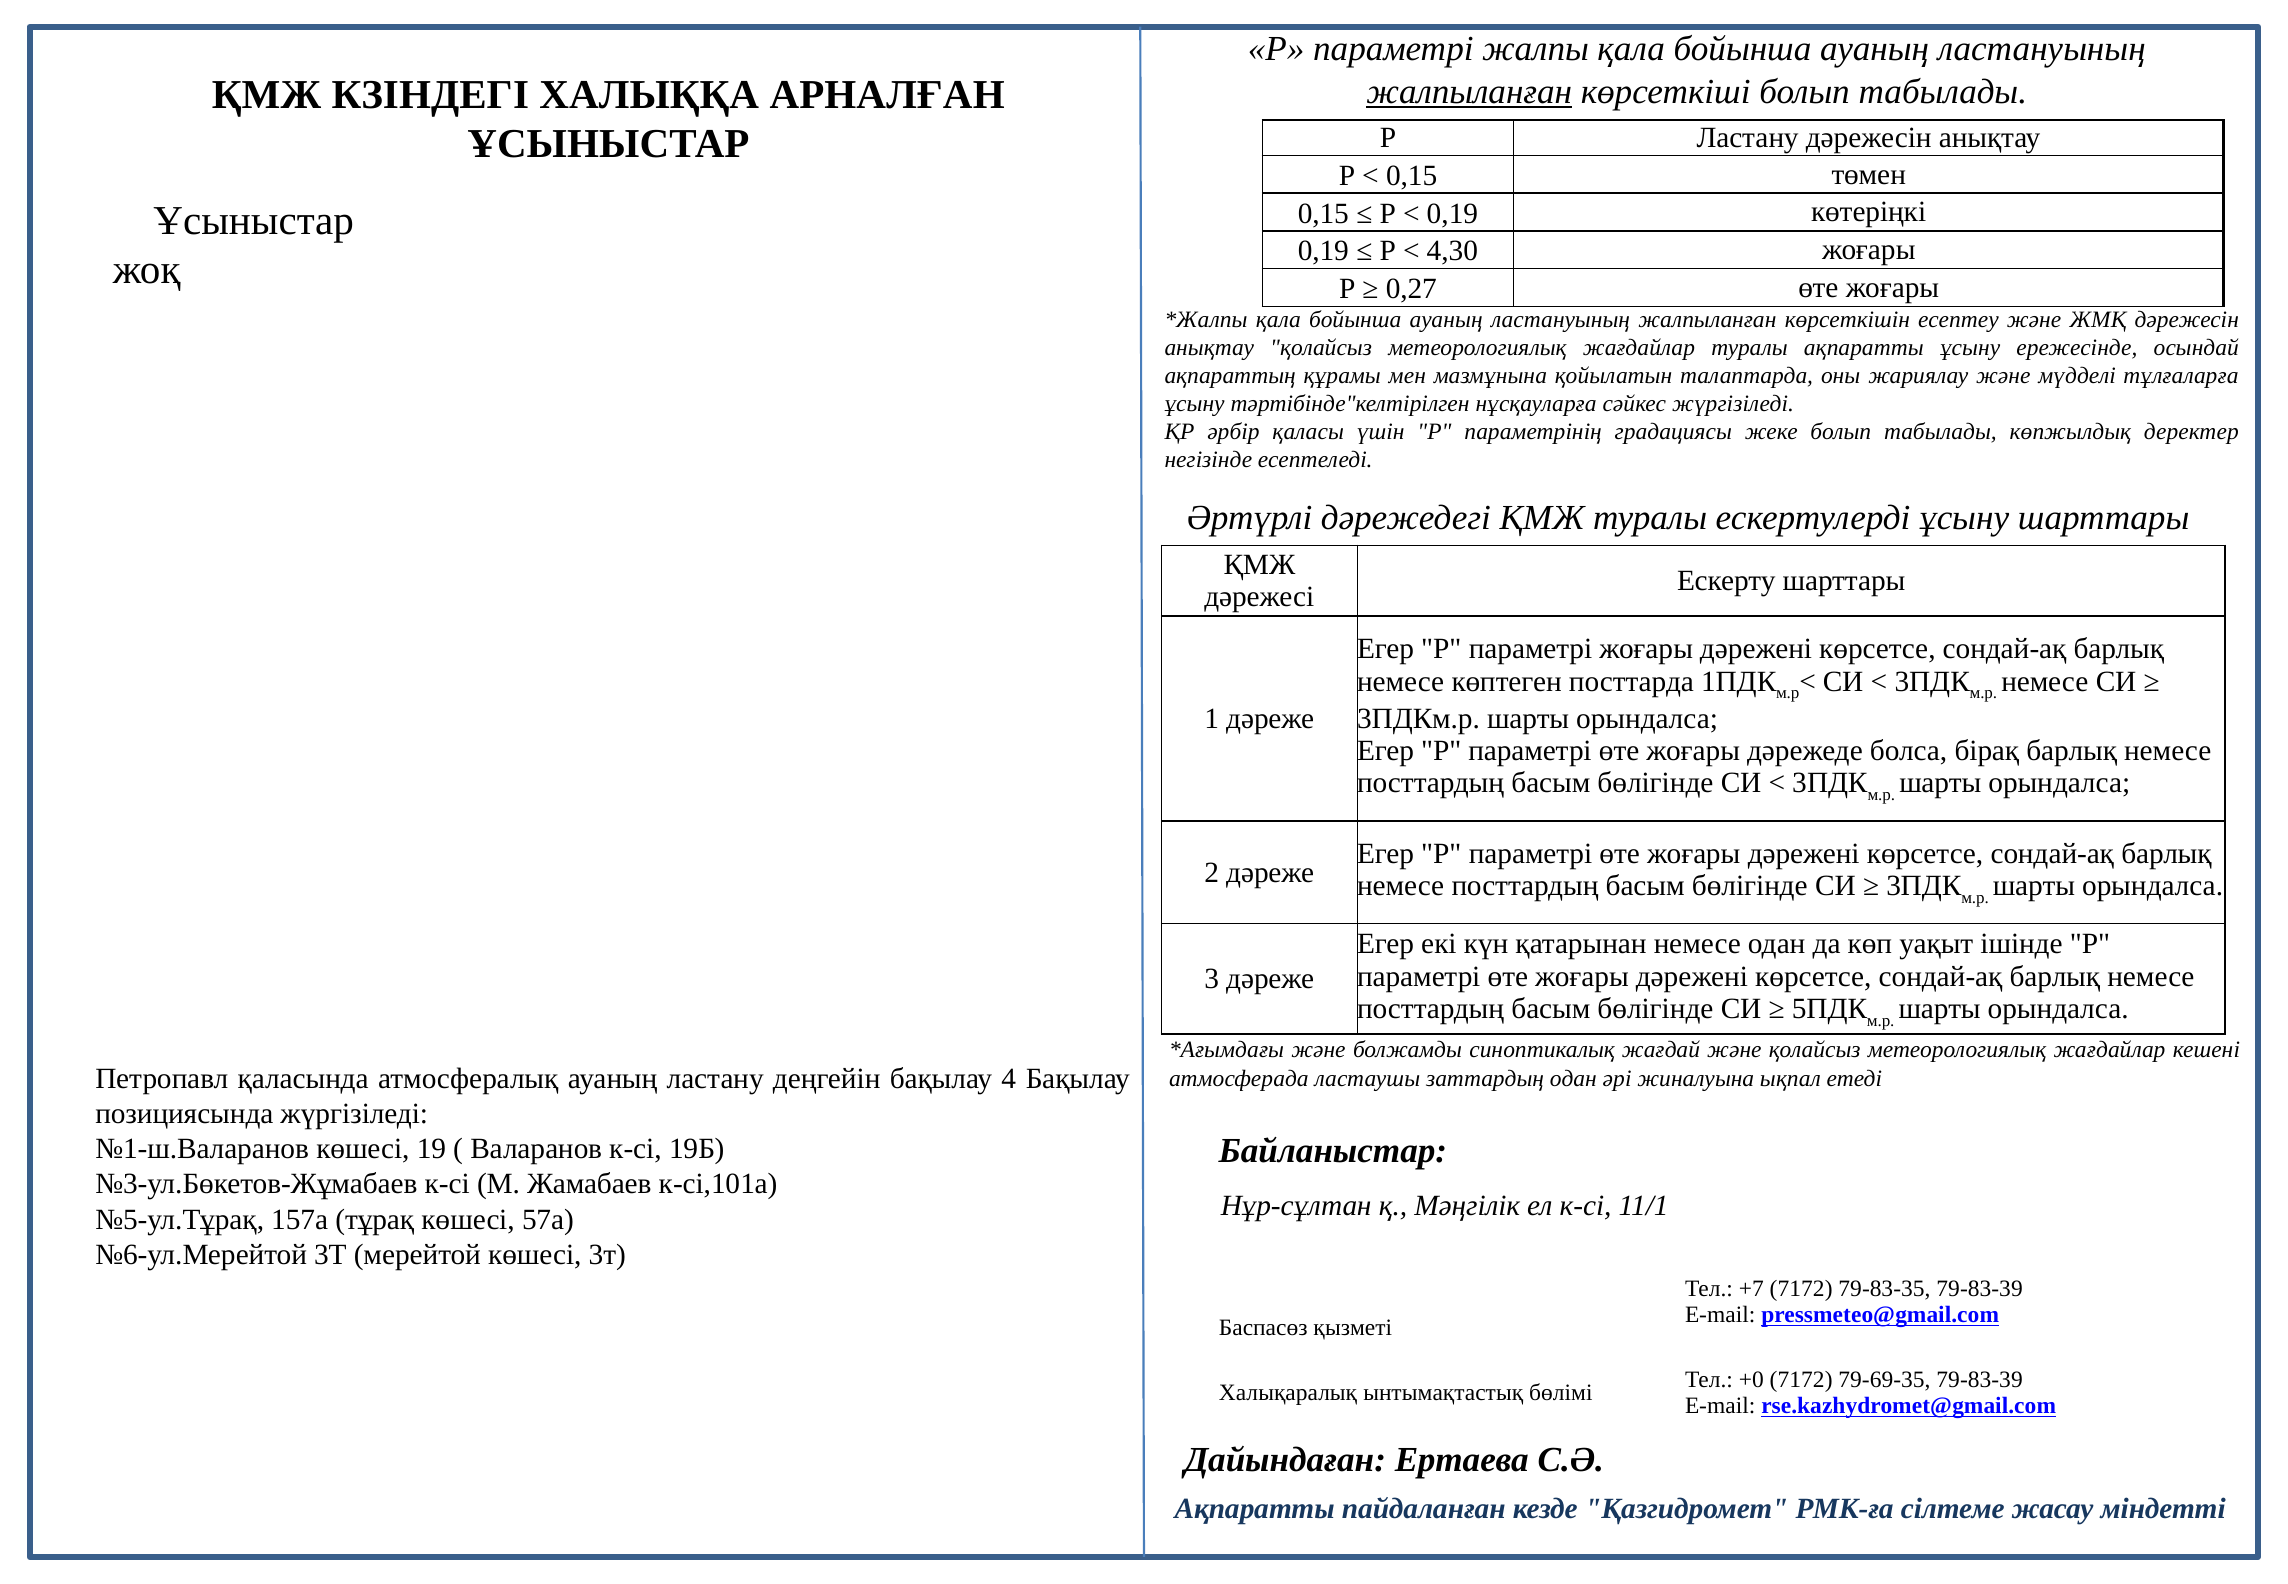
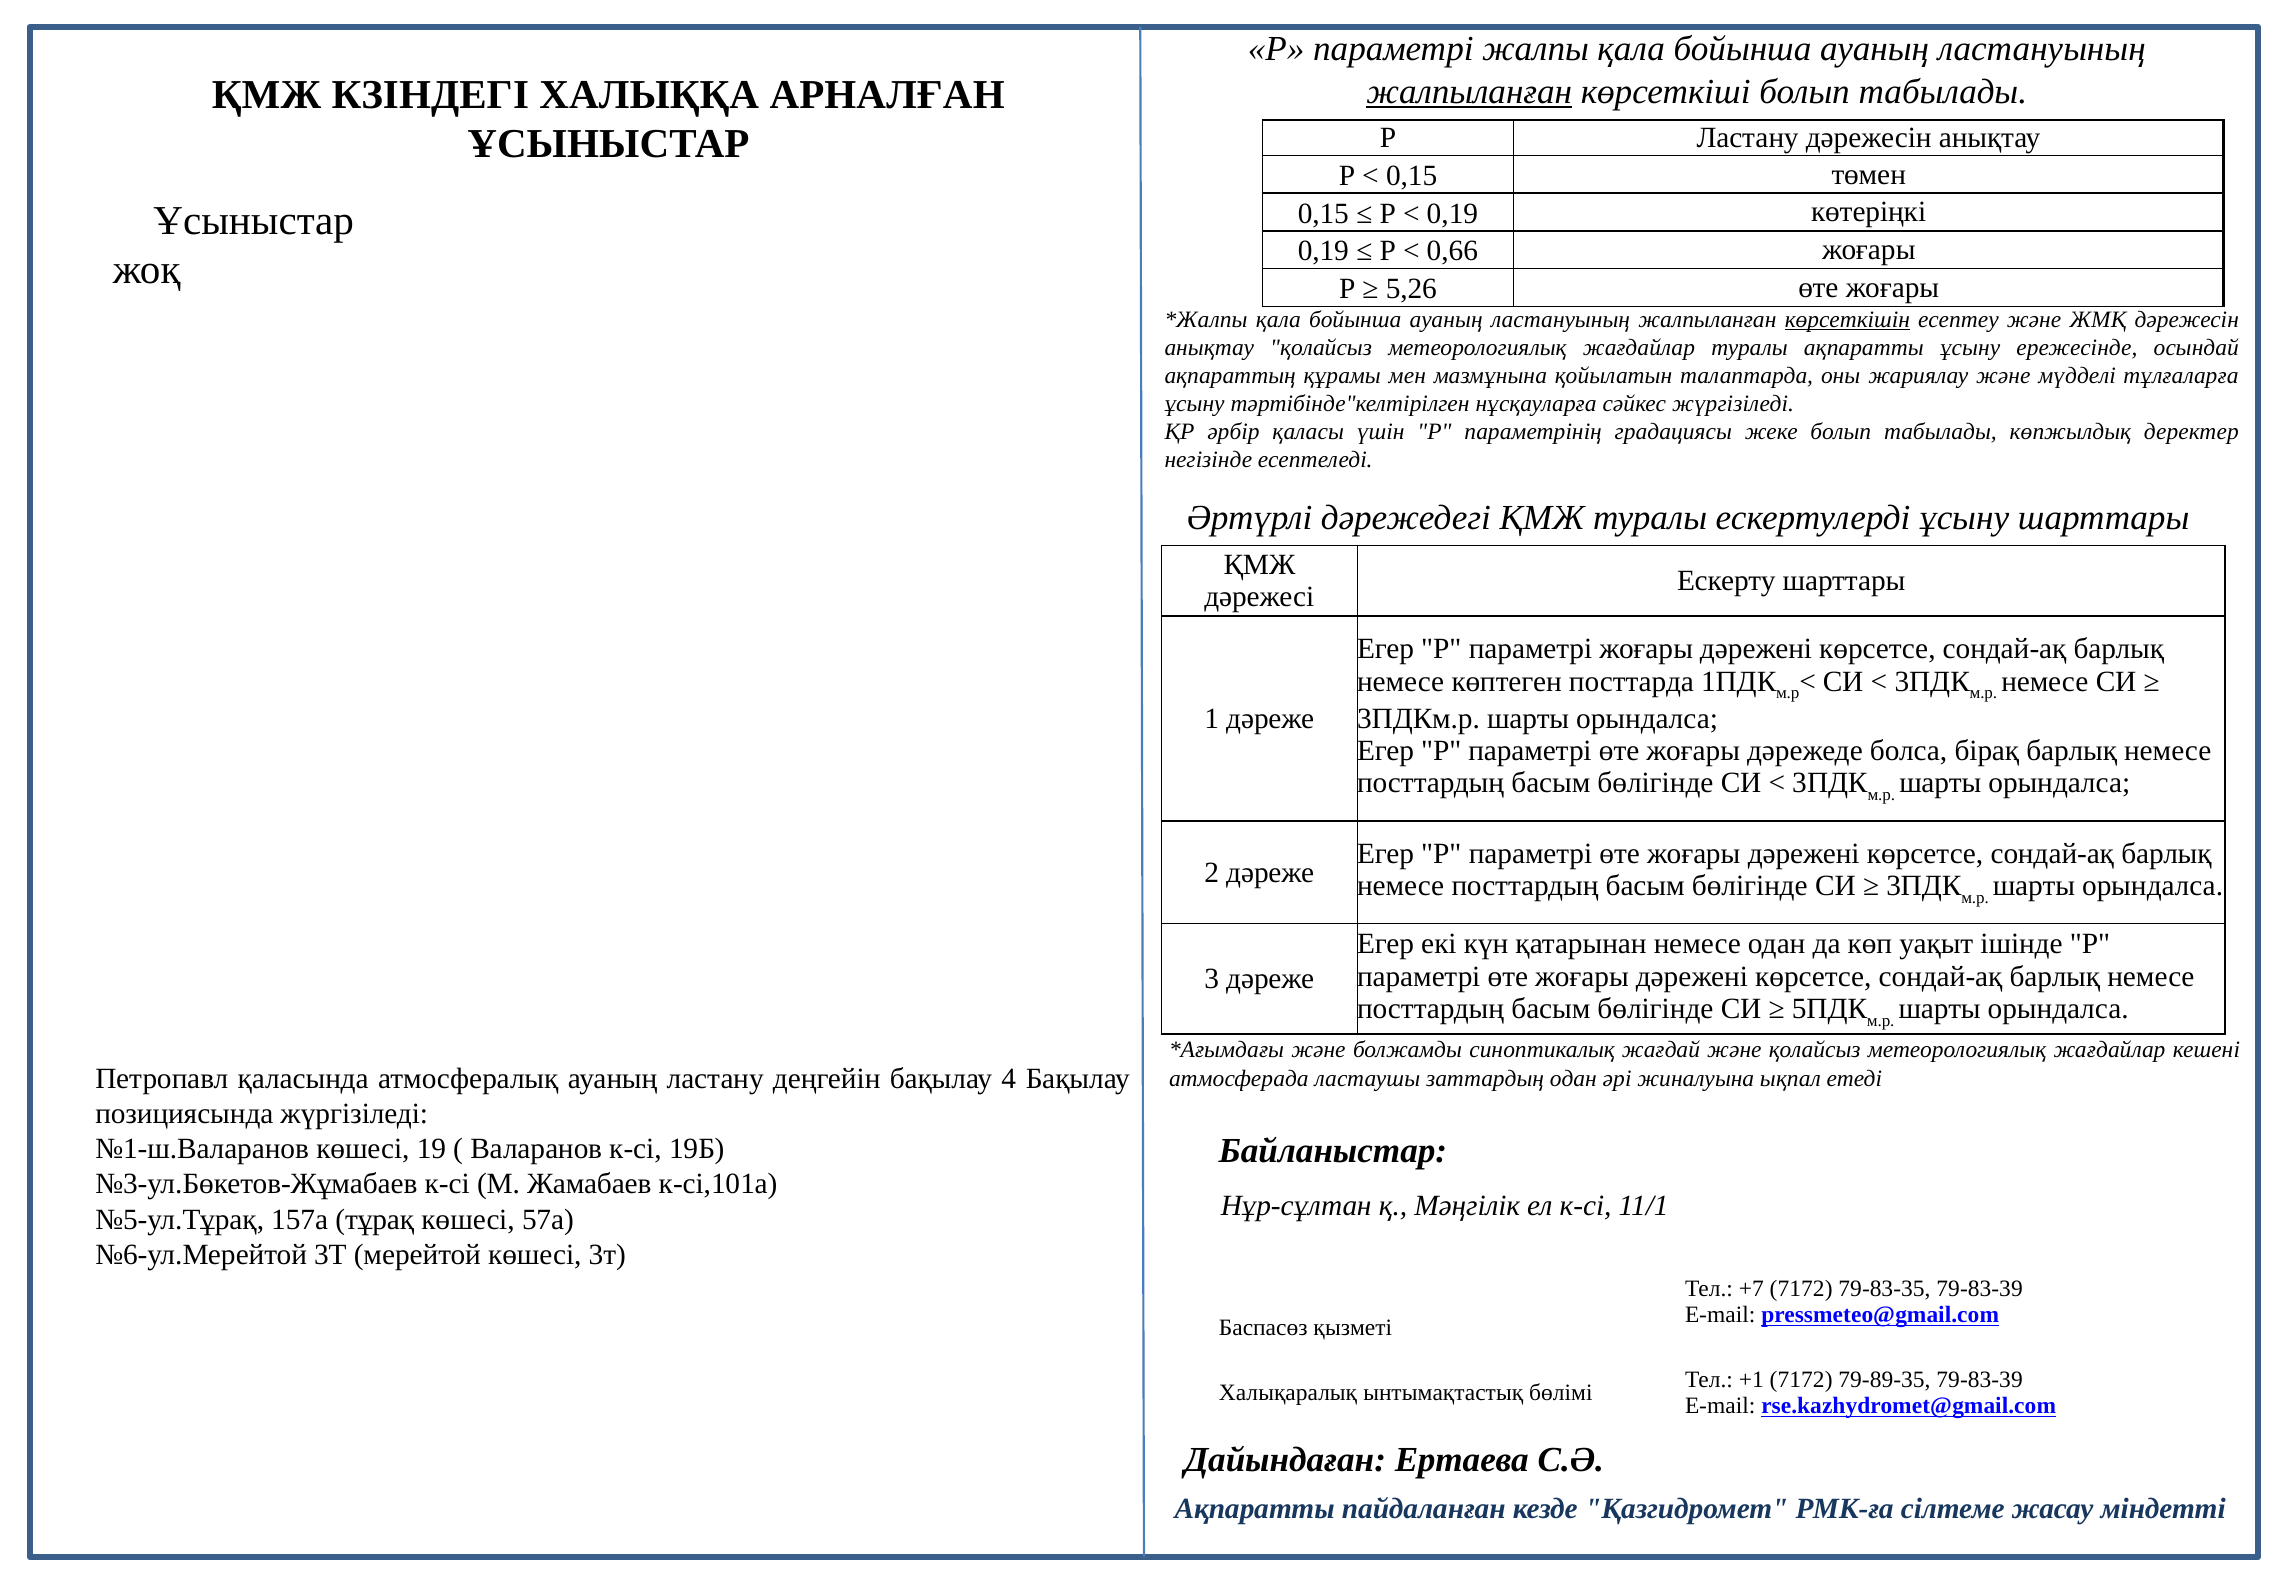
4,30: 4,30 -> 0,66 (1452, 251)
0,27: 0,27 -> 5,26 (1411, 289)
көрсеткішін underline: none -> present (1847, 320)
+0: +0 -> +1 (1751, 1380)
79-69-35: 79-69-35 -> 79-89-35 (1884, 1380)
